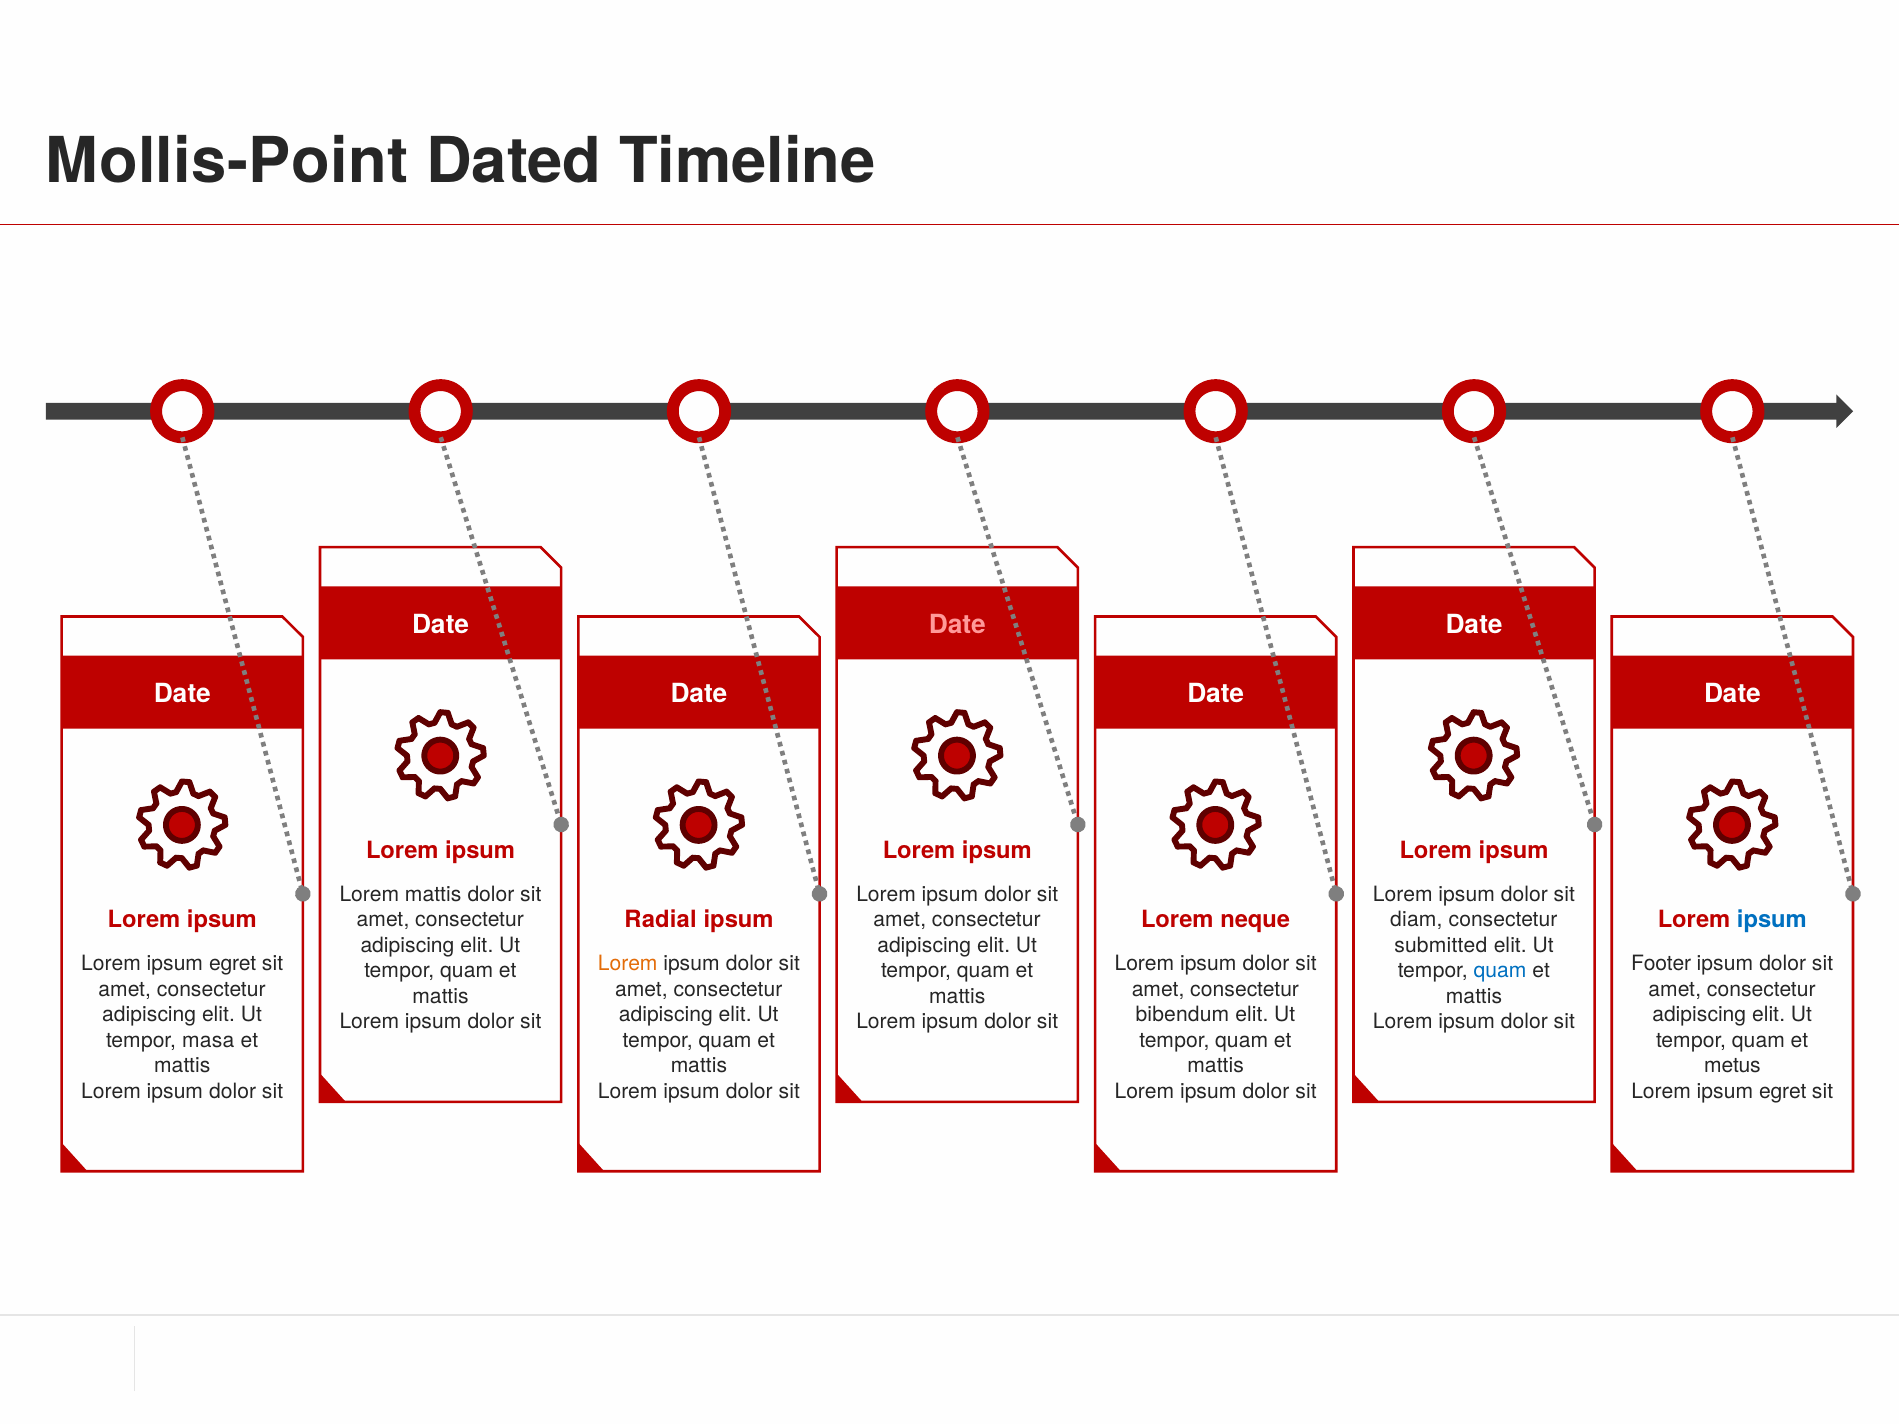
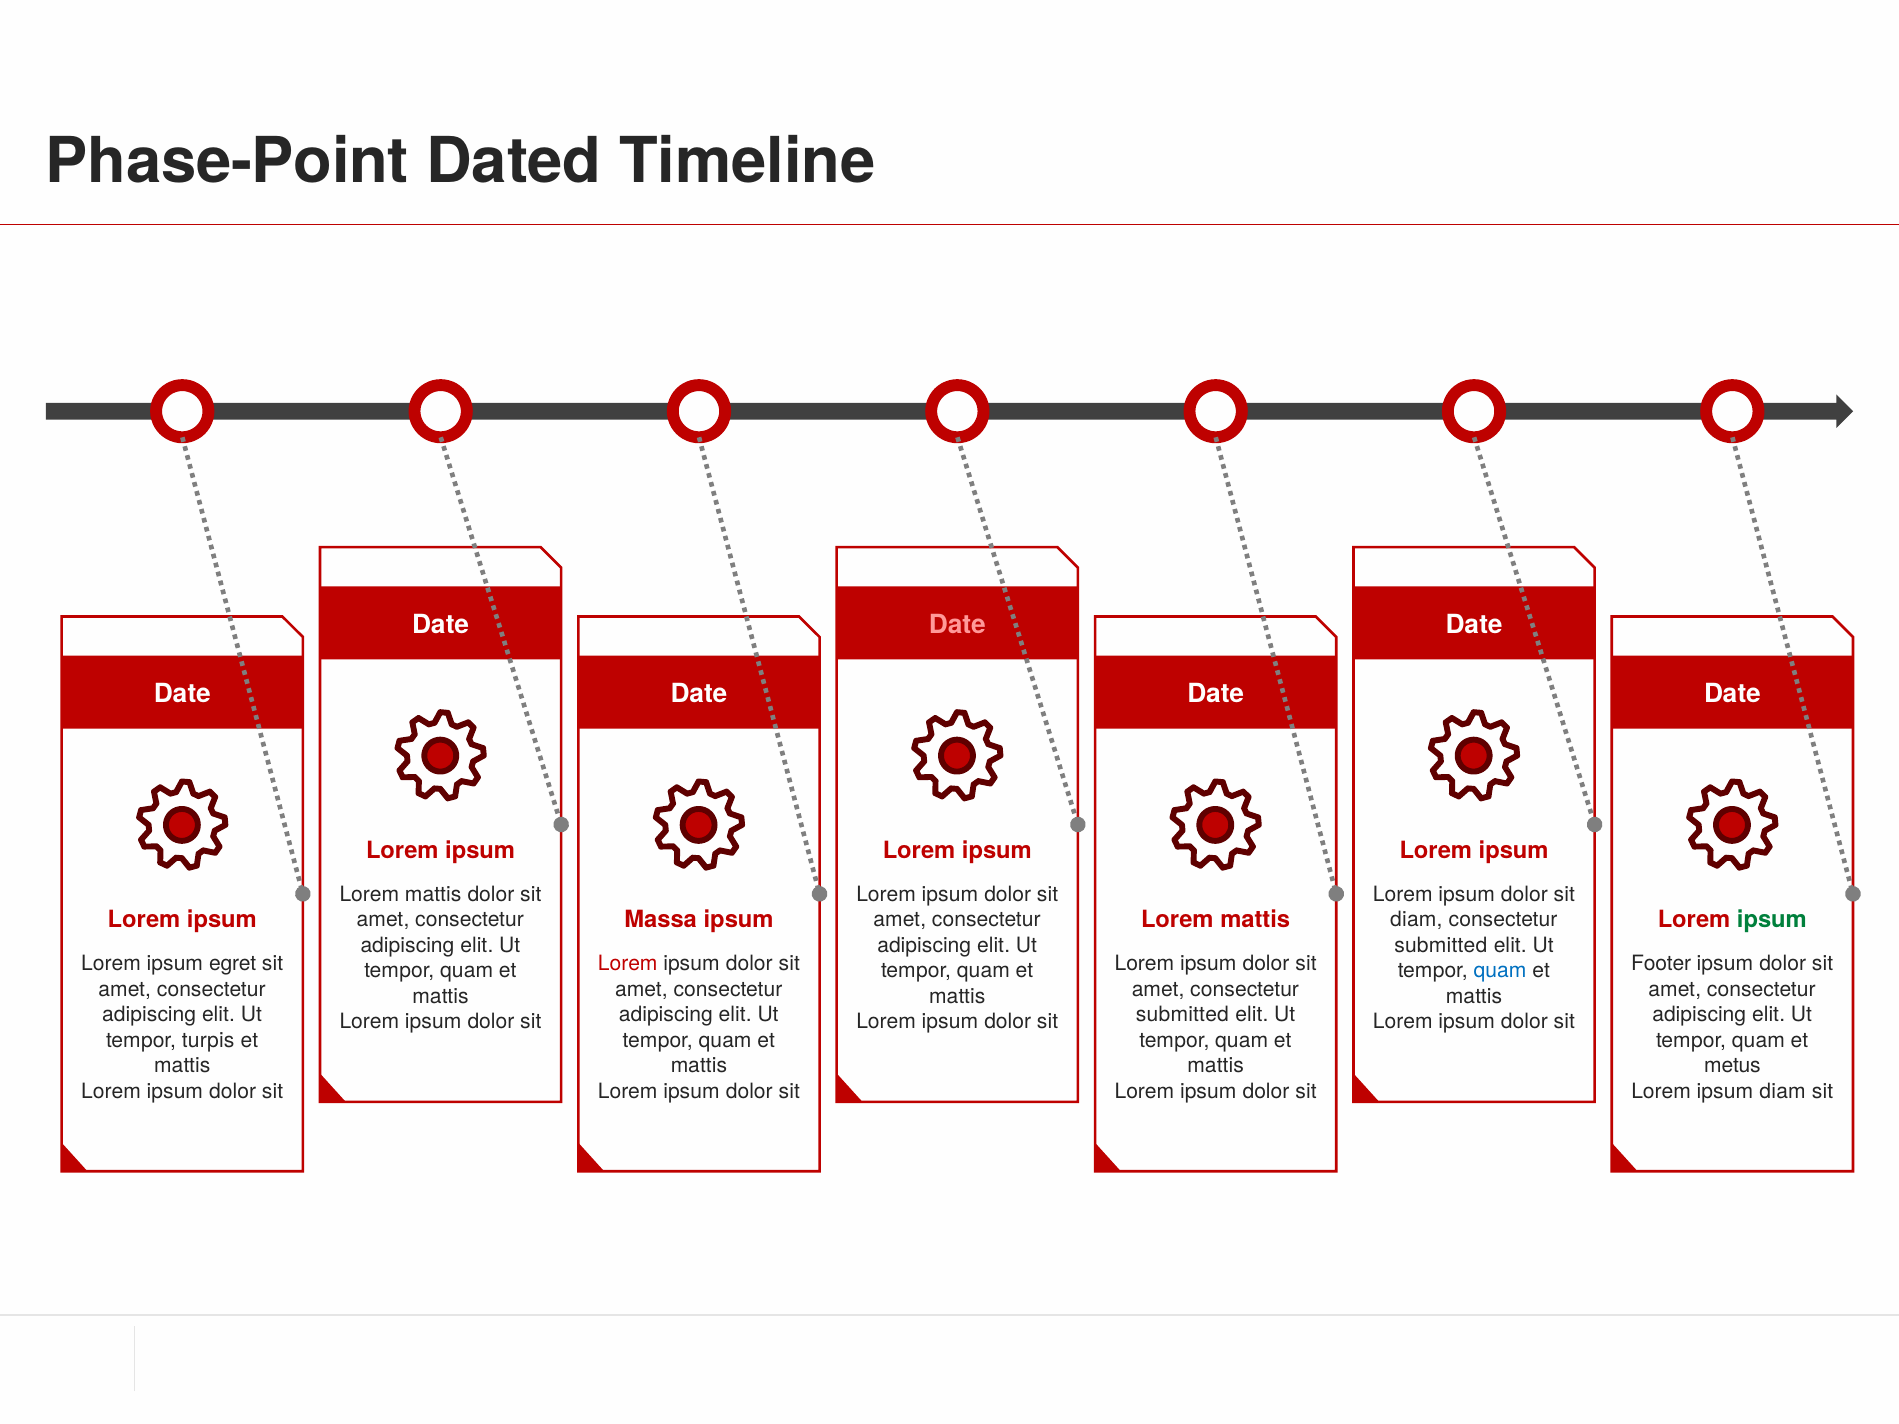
Mollis-Point: Mollis-Point -> Phase-Point (227, 161)
Radial: Radial -> Massa (661, 920)
neque: neque -> mattis (1255, 920)
ipsum colour: blue -> green (1772, 920)
Lorem colour: orange -> red (628, 964)
bibendum: bibendum -> submitted (1182, 1015)
masa: masa -> turpis (208, 1040)
egret: egret -> diam (1783, 1091)
